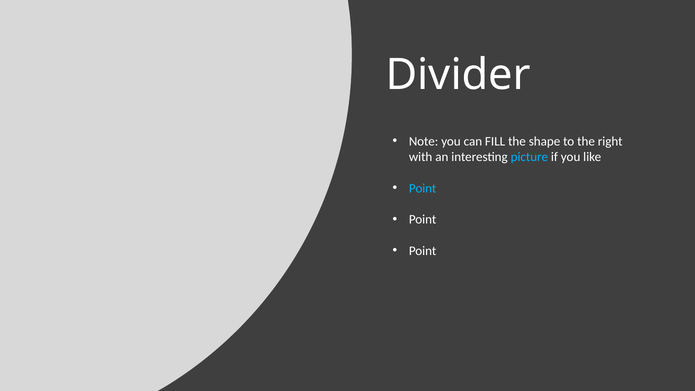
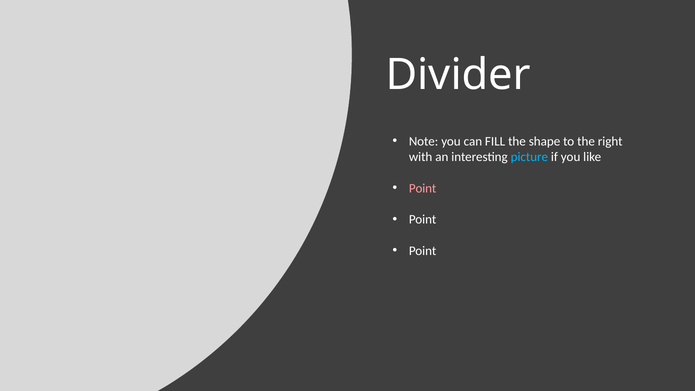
Point colour: light blue -> pink (423, 188)
